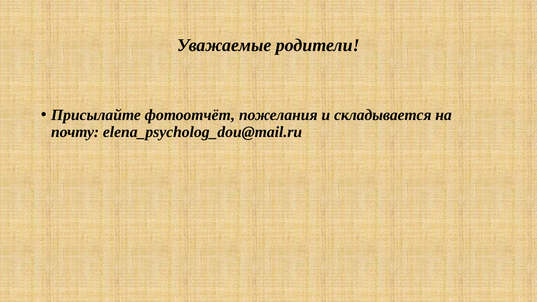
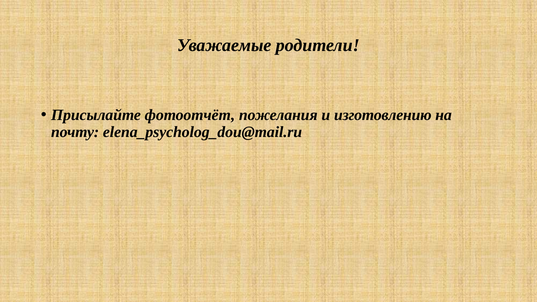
складывается: складывается -> изготовлению (383, 115)
